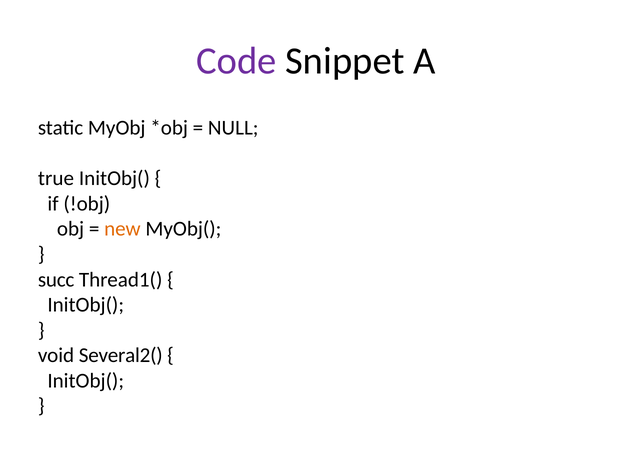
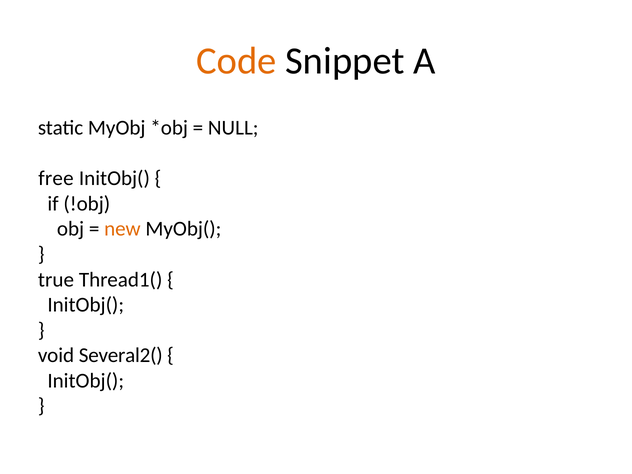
Code colour: purple -> orange (236, 61)
true: true -> free (56, 178)
succ: succ -> true (56, 280)
